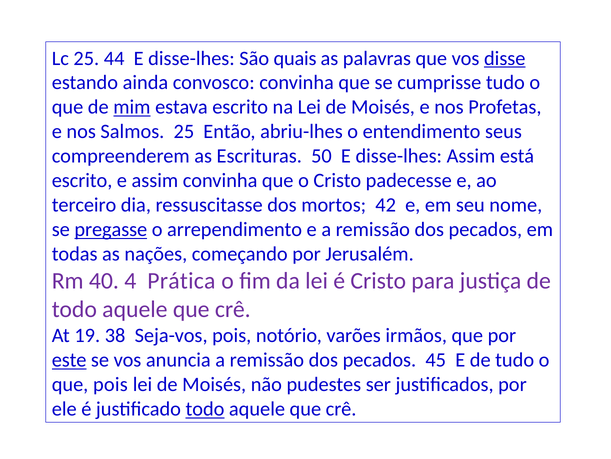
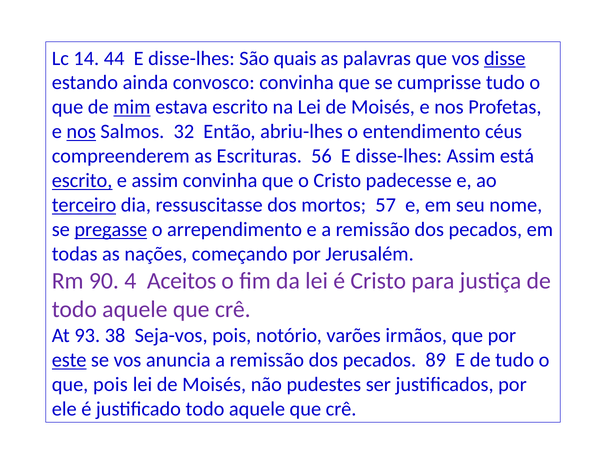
Lc 25: 25 -> 14 (86, 58)
nos underline: none -> present (81, 131)
Salmos 25: 25 -> 32 (184, 131)
seus: seus -> céus (504, 131)
50: 50 -> 56 (321, 156)
escrito underline: none -> present (82, 180)
terceiro underline: none -> present (84, 205)
42: 42 -> 57 (386, 205)
40: 40 -> 90 (104, 280)
Prática: Prática -> Aceitos (182, 280)
19: 19 -> 93 (87, 335)
45: 45 -> 89 (436, 360)
todo underline: present -> none (205, 409)
